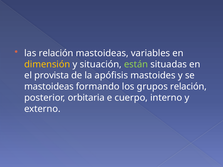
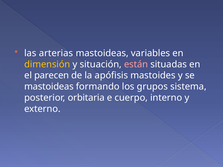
las relación: relación -> arterias (56, 53)
están colour: light green -> pink (136, 64)
provista: provista -> parecen (52, 76)
grupos relación: relación -> sistema (188, 87)
